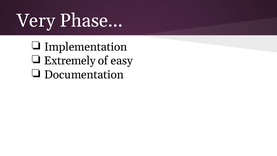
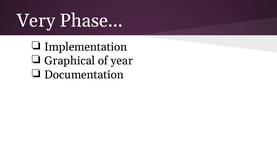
Extremely: Extremely -> Graphical (70, 61)
easy: easy -> year (122, 61)
